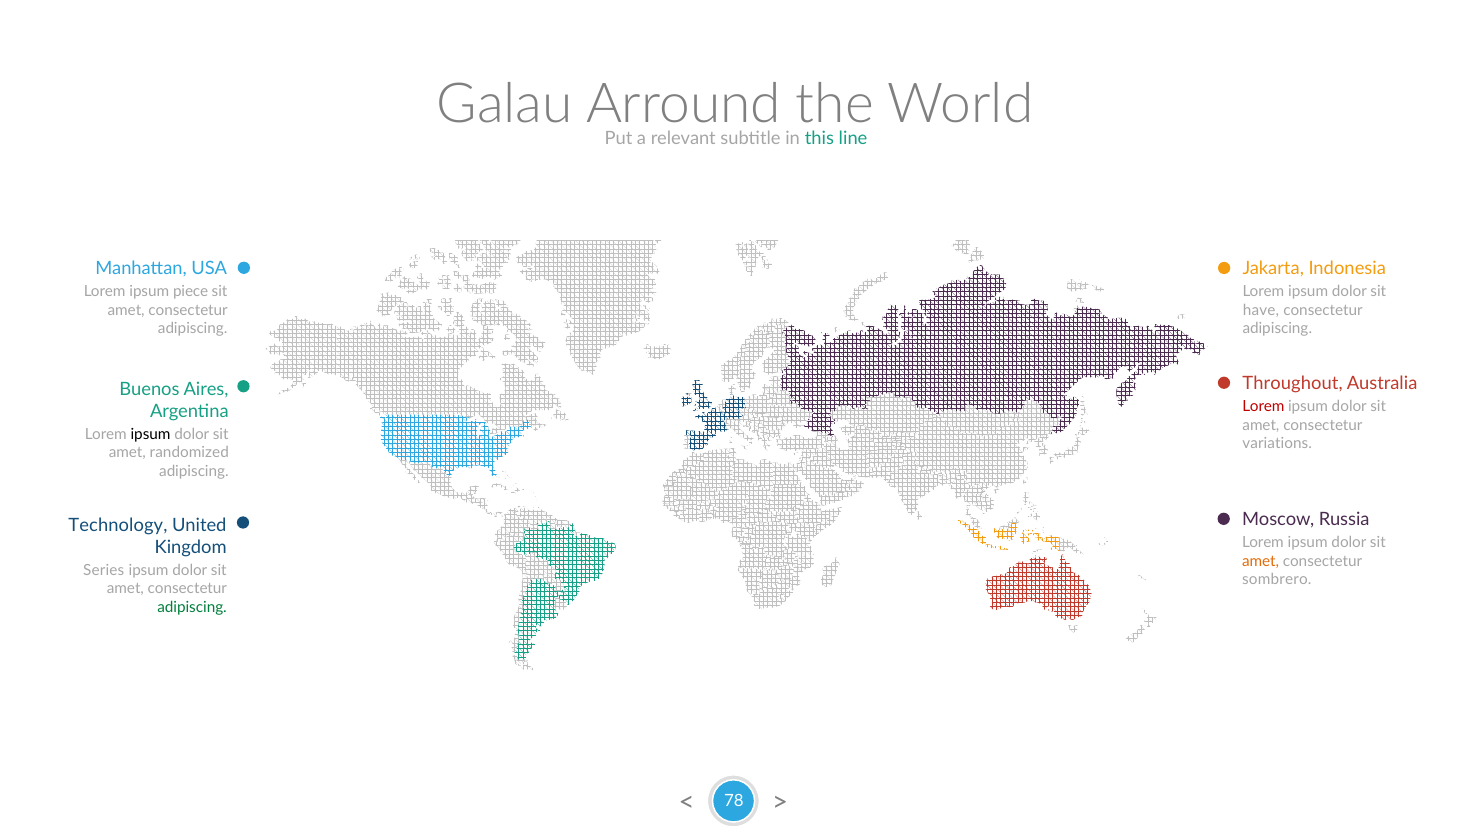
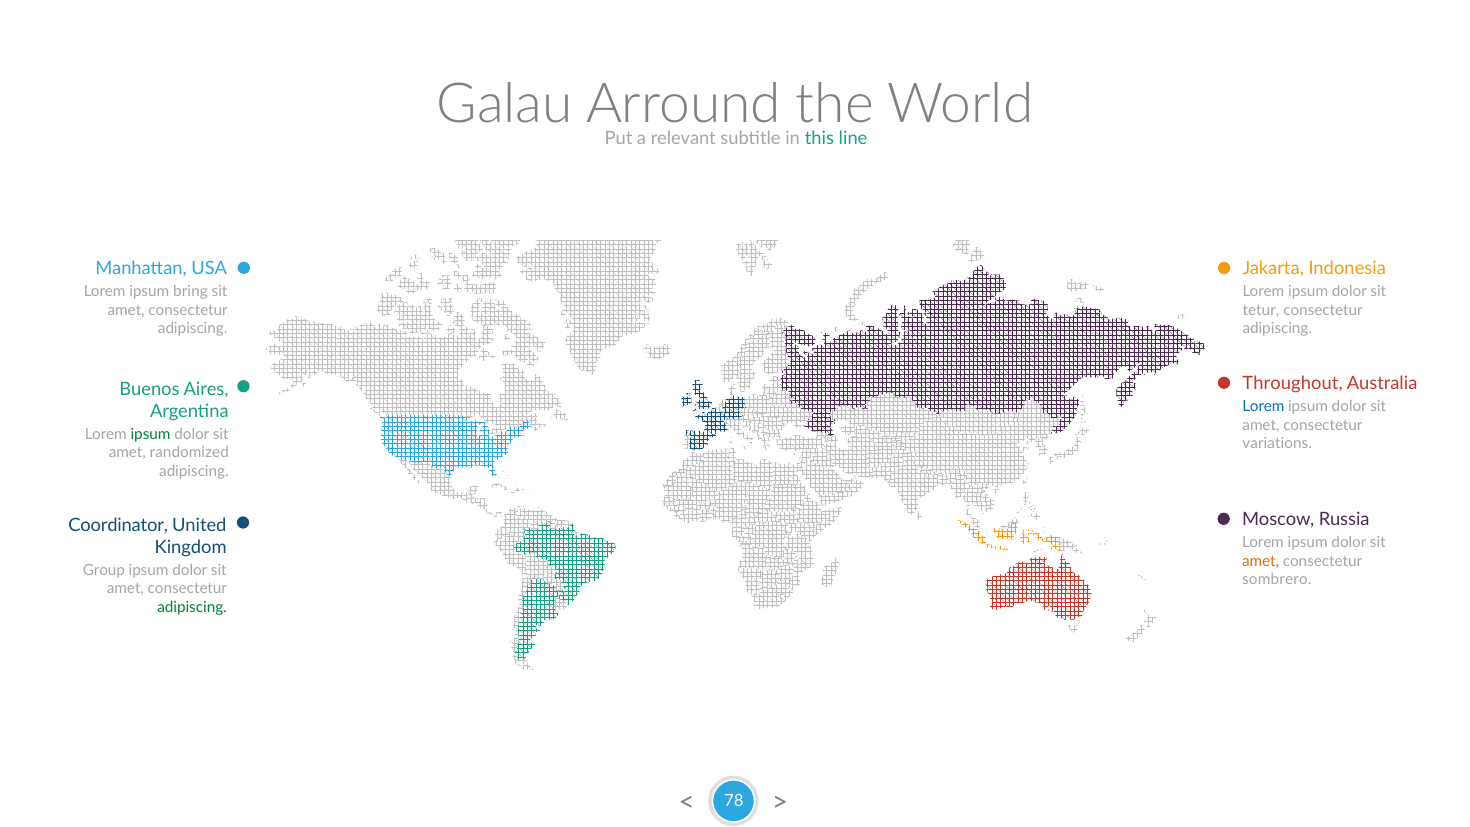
piece: piece -> bring (190, 292)
have: have -> tetur (1261, 310)
Lorem colour: red -> blue (1263, 407)
ipsum colour: black -> green (151, 434)
Technology: Technology -> Coordinator (118, 525)
Series: Series -> Group (104, 570)
